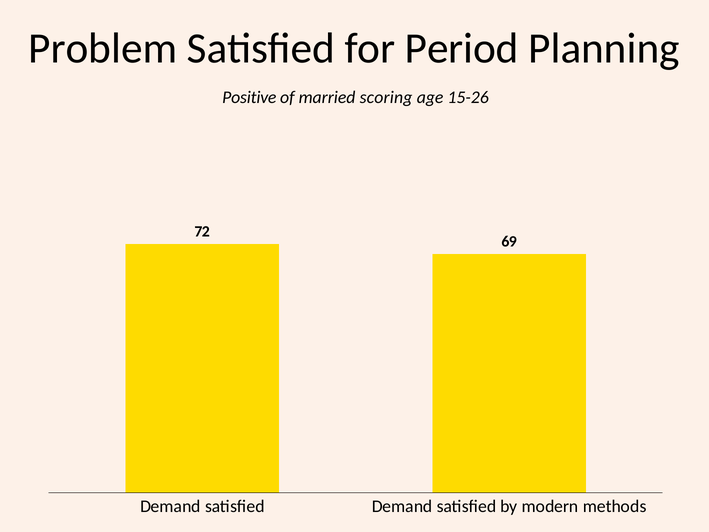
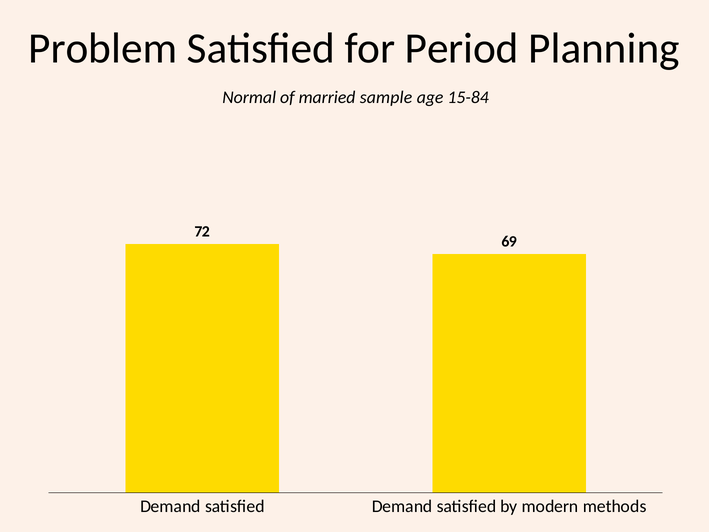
Positive: Positive -> Normal (249, 97)
scoring: scoring -> sample (386, 97)
15-26: 15-26 -> 15-84 (468, 97)
